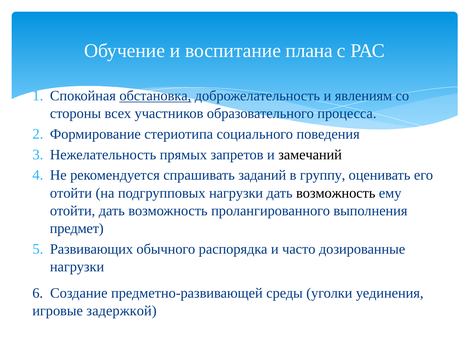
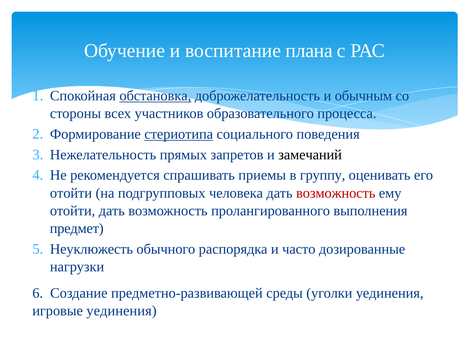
явлениям: явлениям -> обычным (363, 96)
стериотипа underline: none -> present (179, 134)
заданий: заданий -> приемы (262, 176)
подгрупповых нагрузки: нагрузки -> человека (236, 193)
возможность colour: black -> red (336, 193)
Развивающих: Развивающих -> Неуклюжесть (91, 250)
игровые задержкой: задержкой -> уединения (122, 312)
